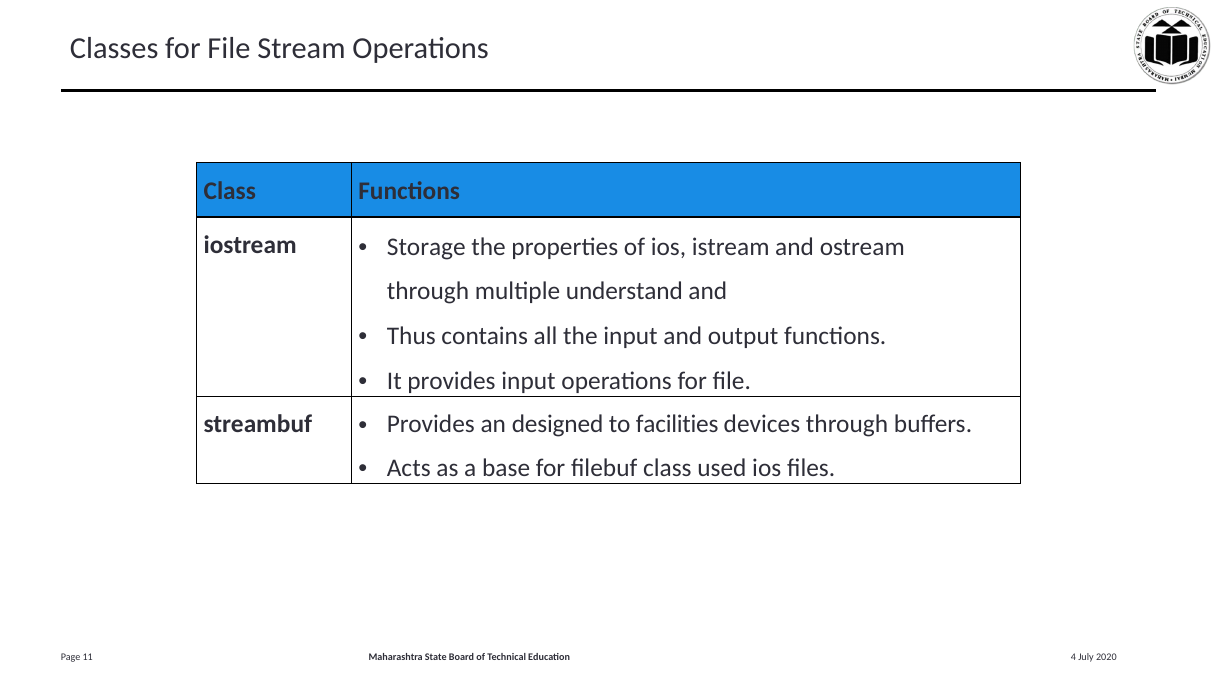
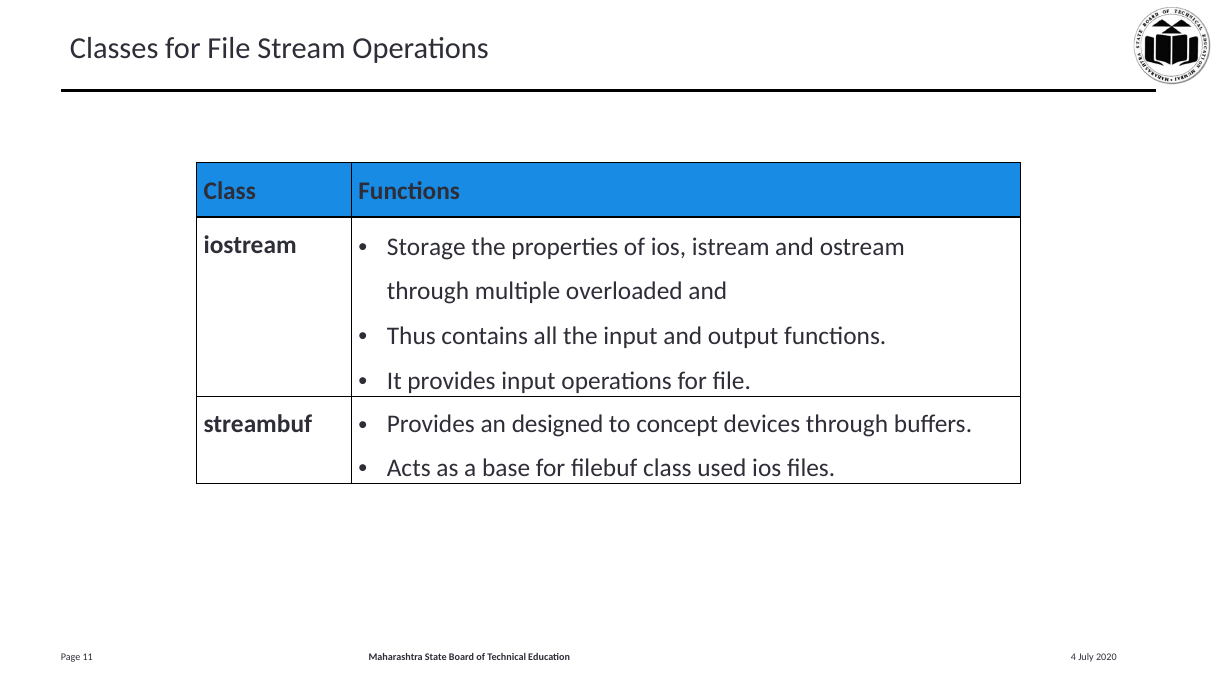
understand: understand -> overloaded (624, 291)
facilities: facilities -> concept (677, 425)
